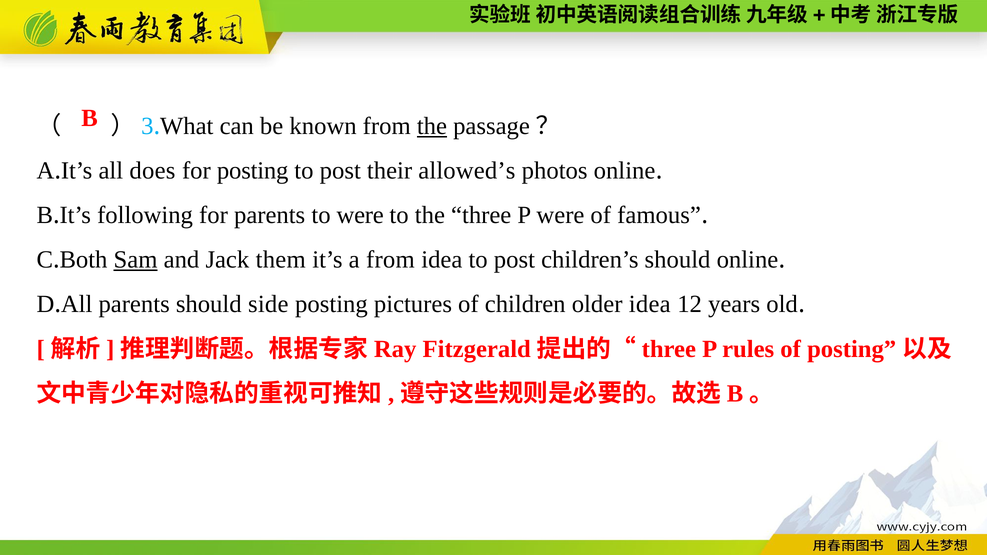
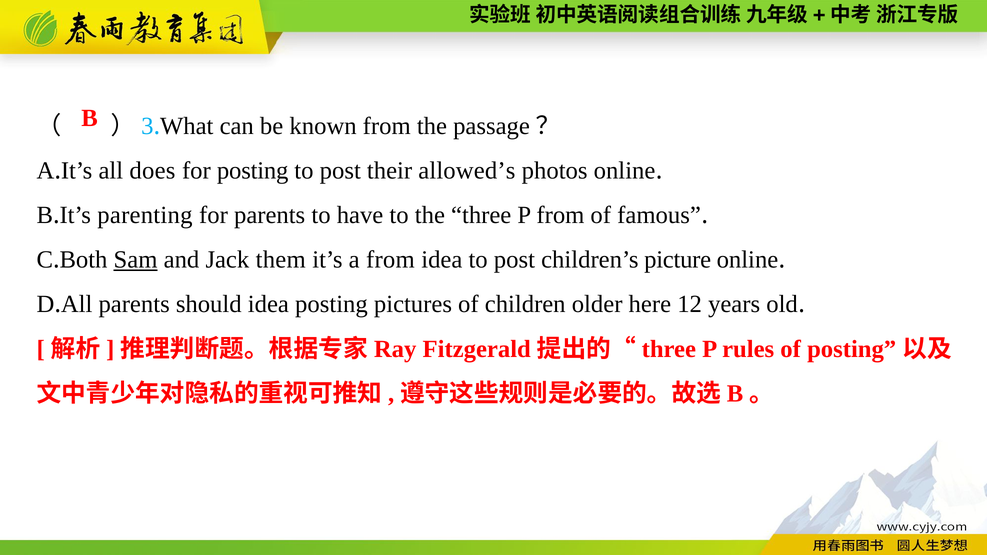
the underline: present -> none (432, 126)
following: following -> parenting (145, 215)
to were: were -> have (360, 215)
P were: were -> from (560, 215)
children’s should: should -> picture (678, 260)
should side: side -> idea (268, 304)
older idea: idea -> here (650, 304)
